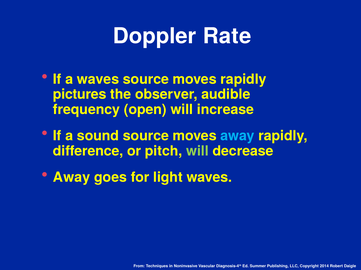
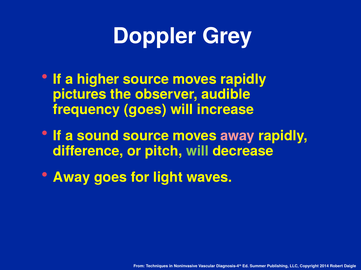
Rate: Rate -> Grey (227, 36)
a waves: waves -> higher (98, 79)
frequency open: open -> goes (145, 110)
away colour: light blue -> pink (238, 136)
